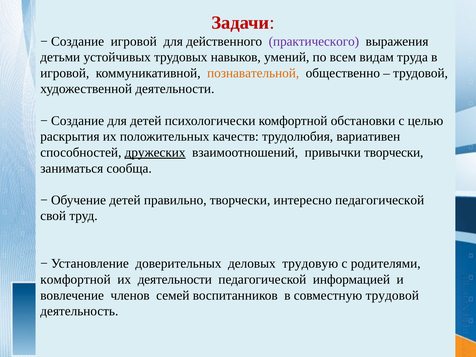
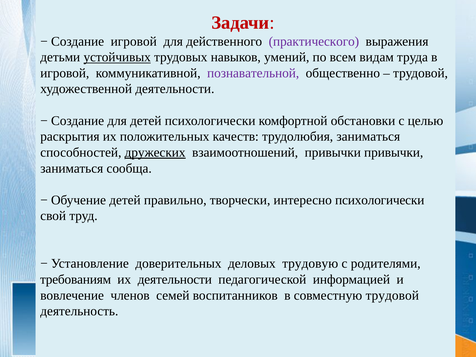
устойчивых underline: none -> present (117, 57)
познавательной colour: orange -> purple (253, 73)
трудолюбия вариативен: вариативен -> заниматься (368, 137)
привычки творчески: творчески -> привычки (394, 152)
интересно педагогической: педагогической -> психологически (380, 200)
комфортной: комфортной -> требованиям (76, 279)
